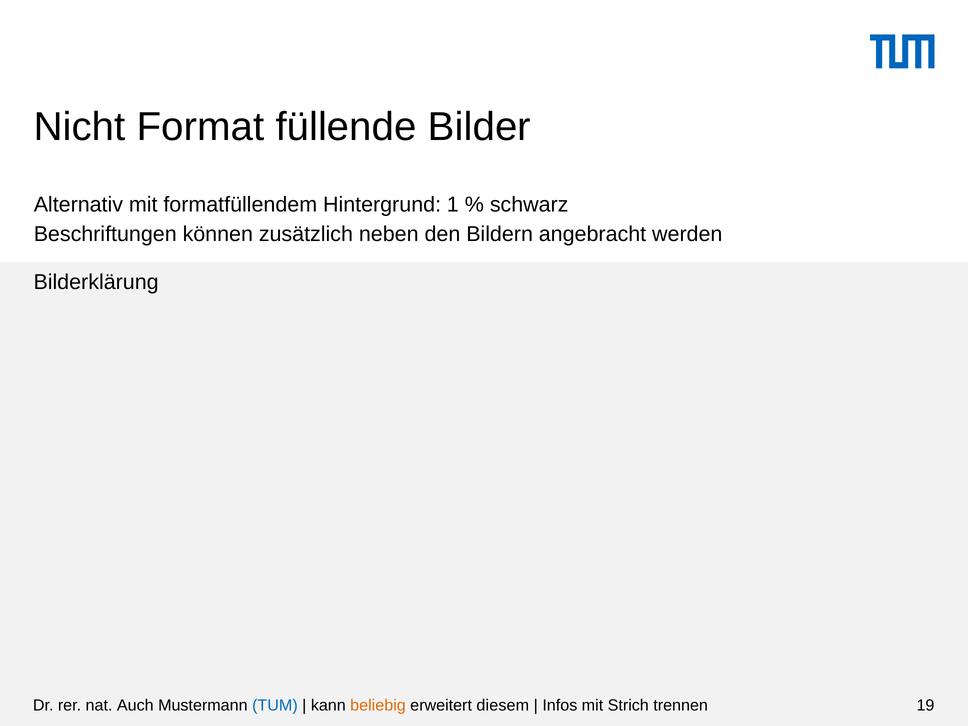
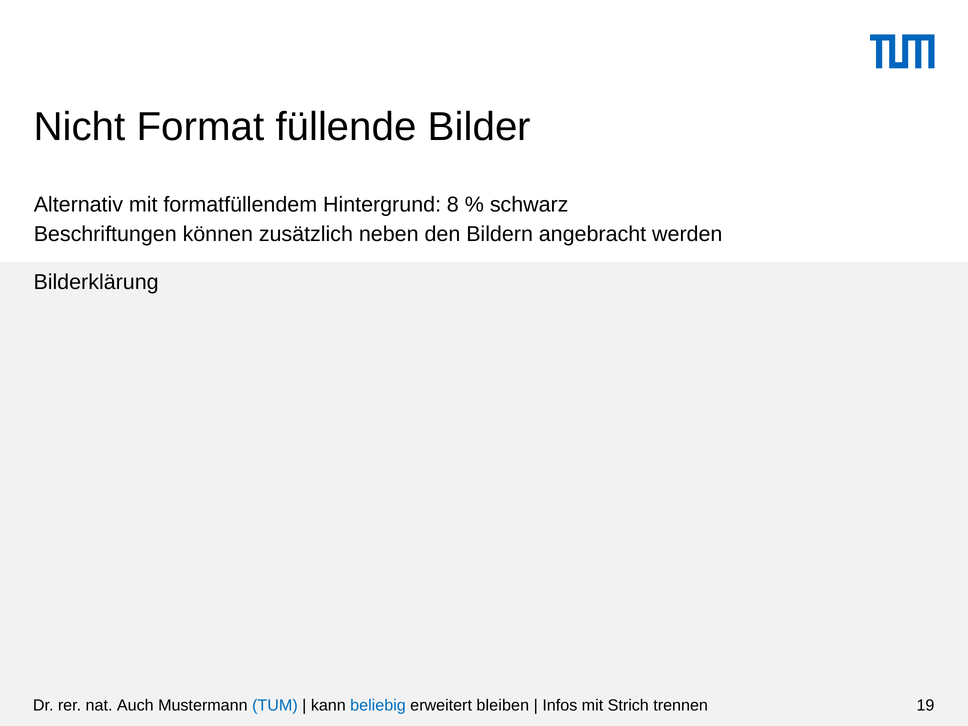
1: 1 -> 8 (453, 205)
beliebig colour: orange -> blue (378, 706)
diesem: diesem -> bleiben (503, 706)
